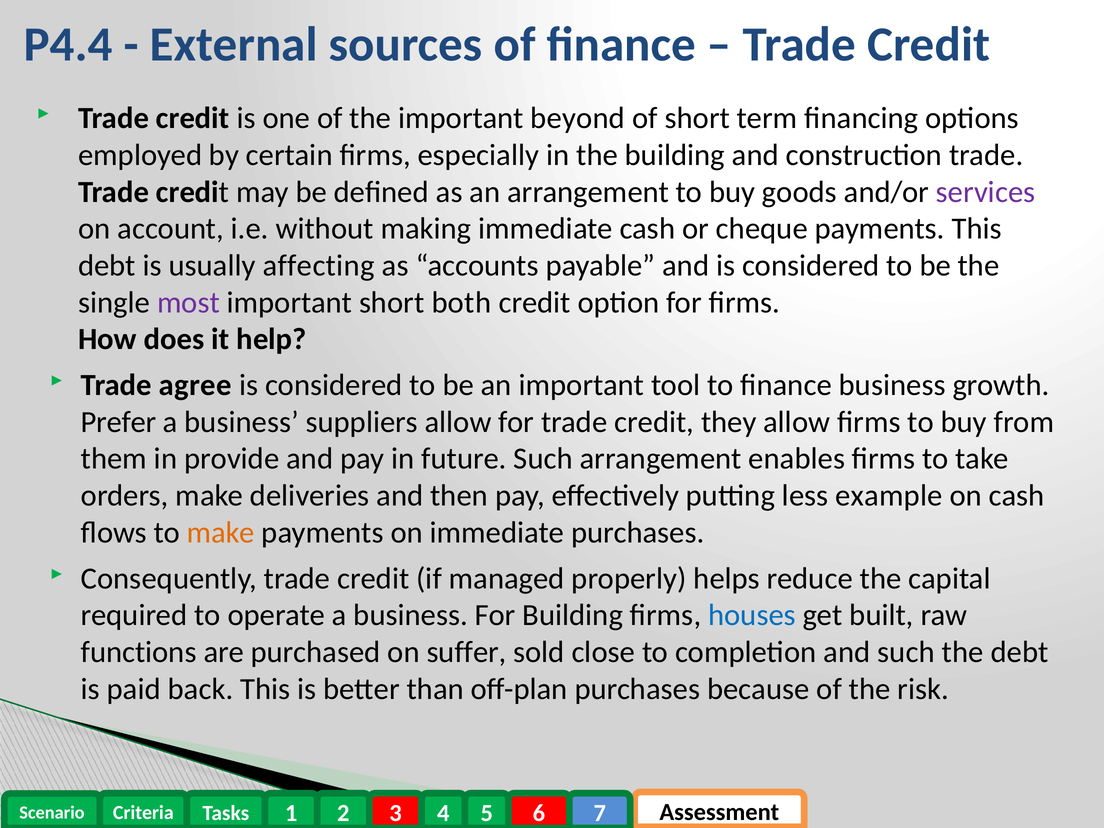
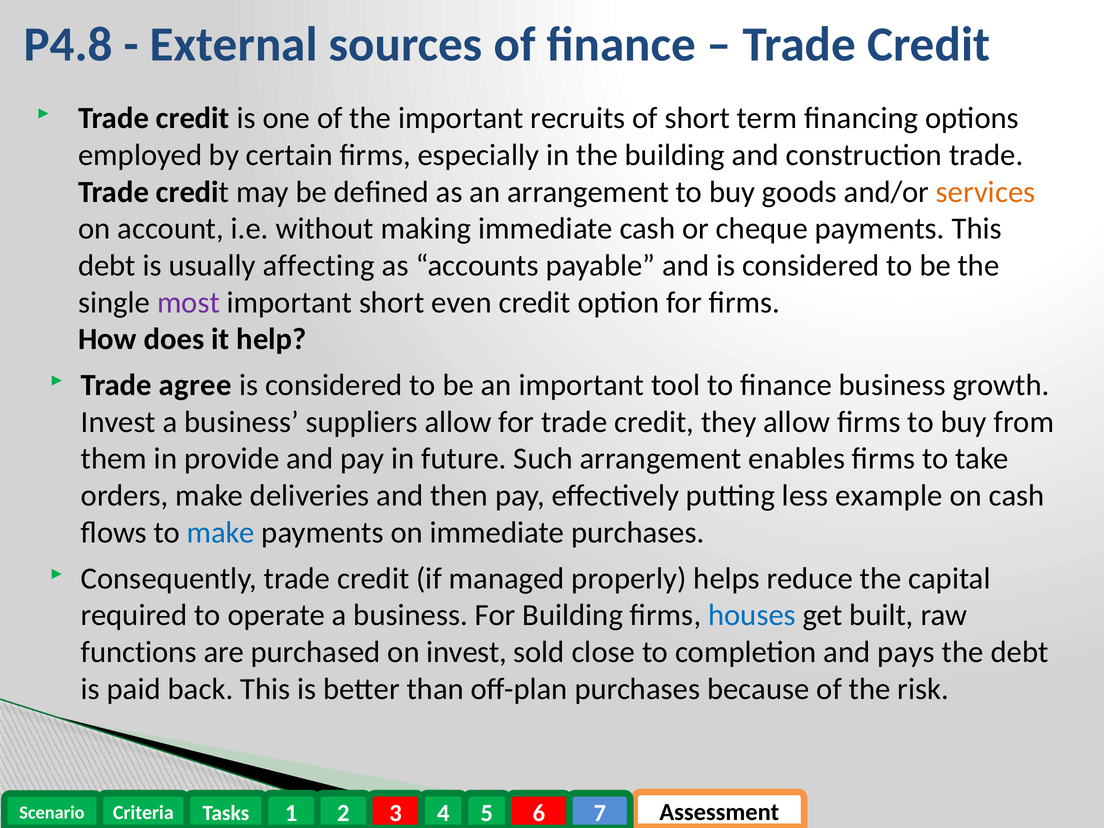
P4.4: P4.4 -> P4.8 (68, 45)
beyond: beyond -> recruits (578, 118)
services colour: purple -> orange (986, 192)
both: both -> even (461, 302)
Prefer: Prefer -> Invest (118, 422)
make colour: orange -> blue (221, 532)
on suffer: suffer -> invest (467, 652)
and such: such -> pays (906, 652)
